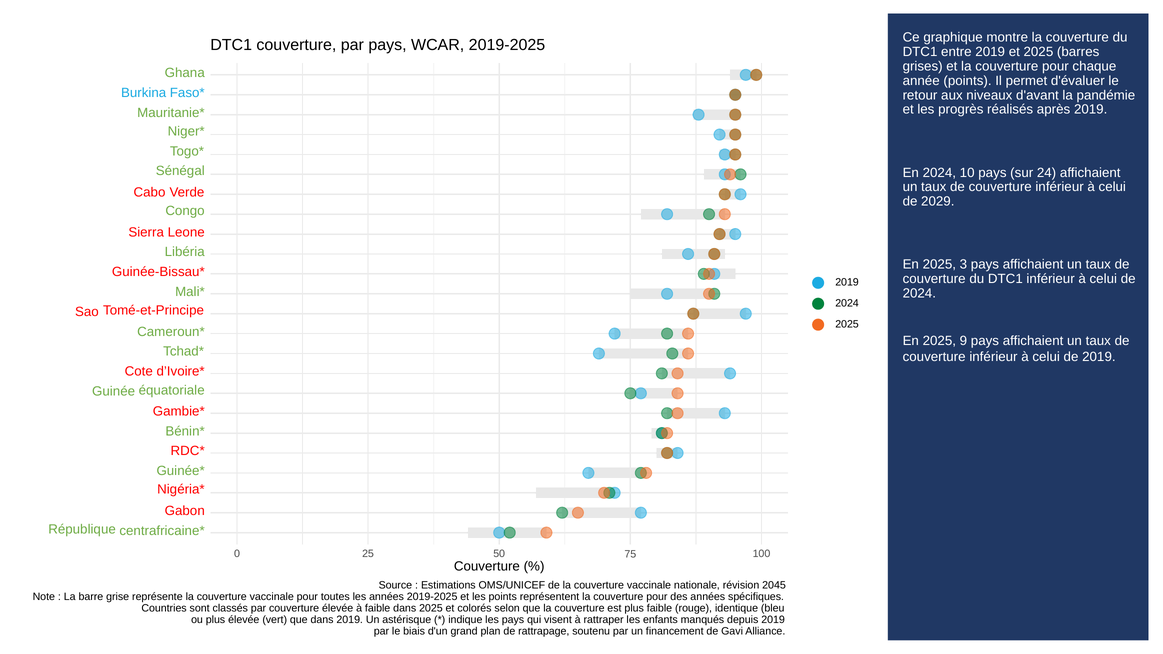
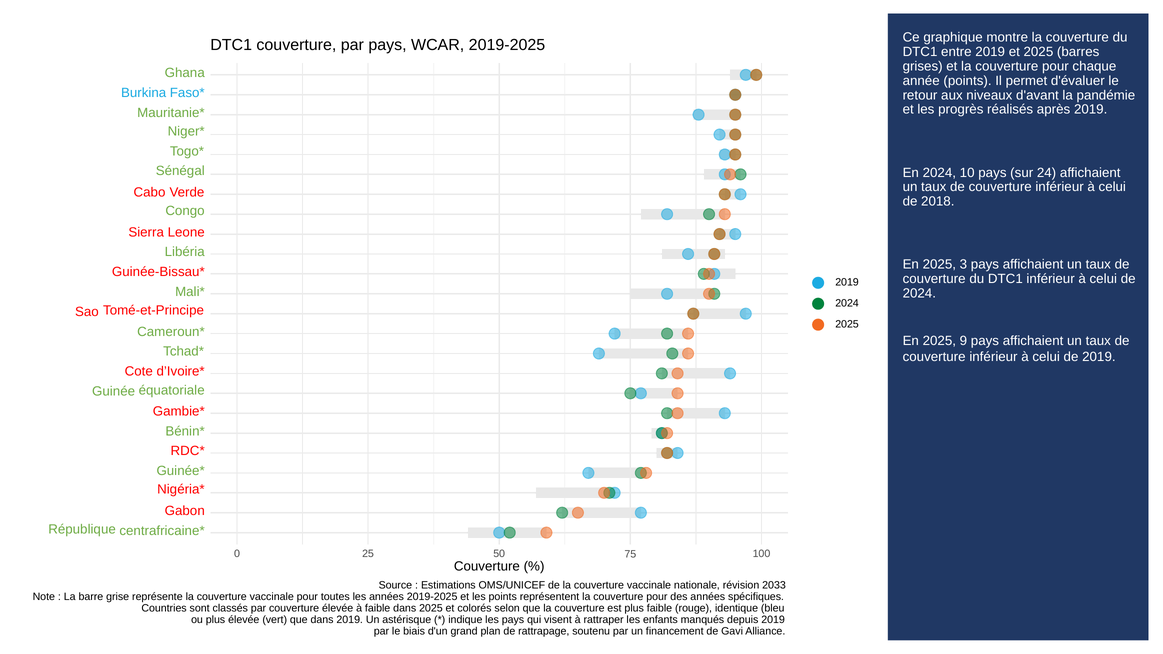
2029: 2029 -> 2018 (938, 201)
2045: 2045 -> 2033 (774, 586)
